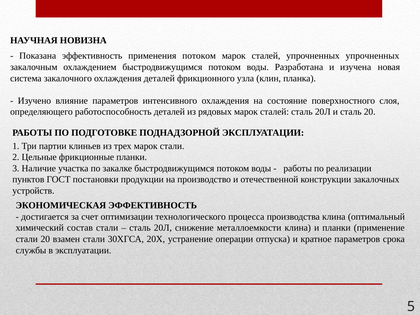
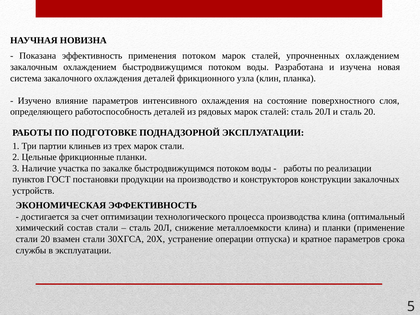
упрочненных упрочненных: упрочненных -> охлаждением (372, 56)
отечественной: отечественной -> конструкторов (269, 180)
